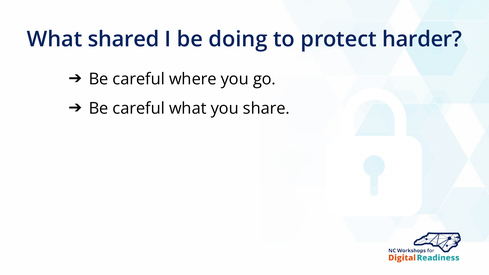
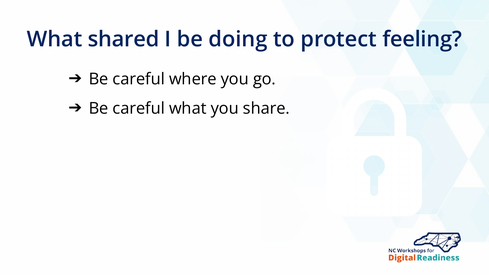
harder: harder -> feeling (422, 39)
